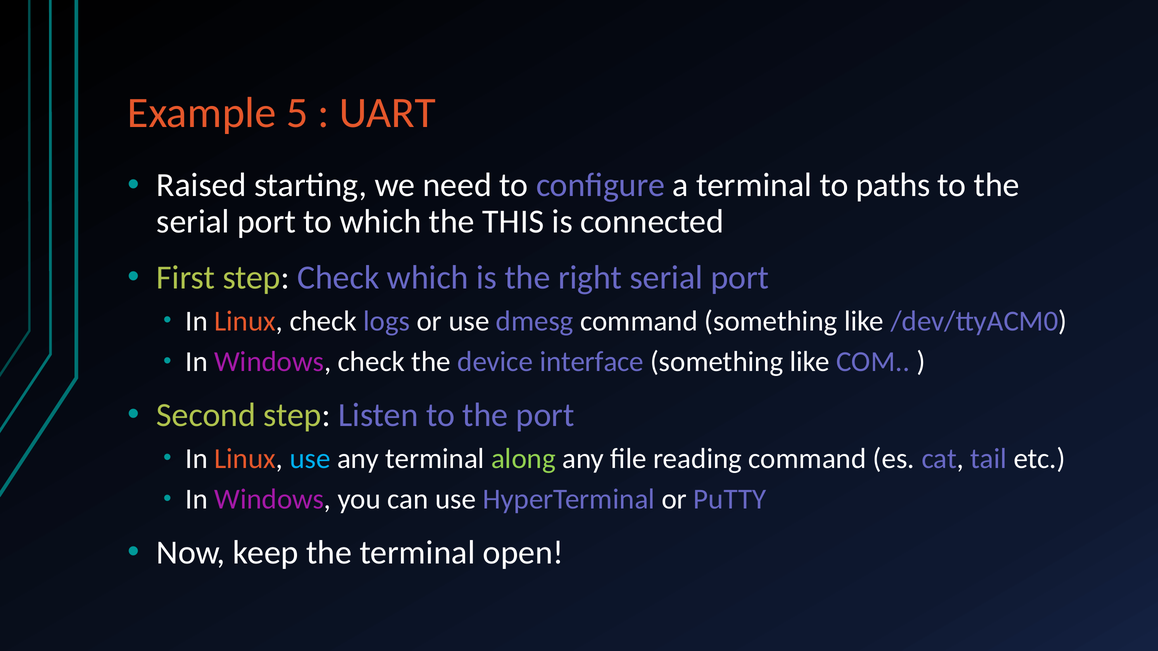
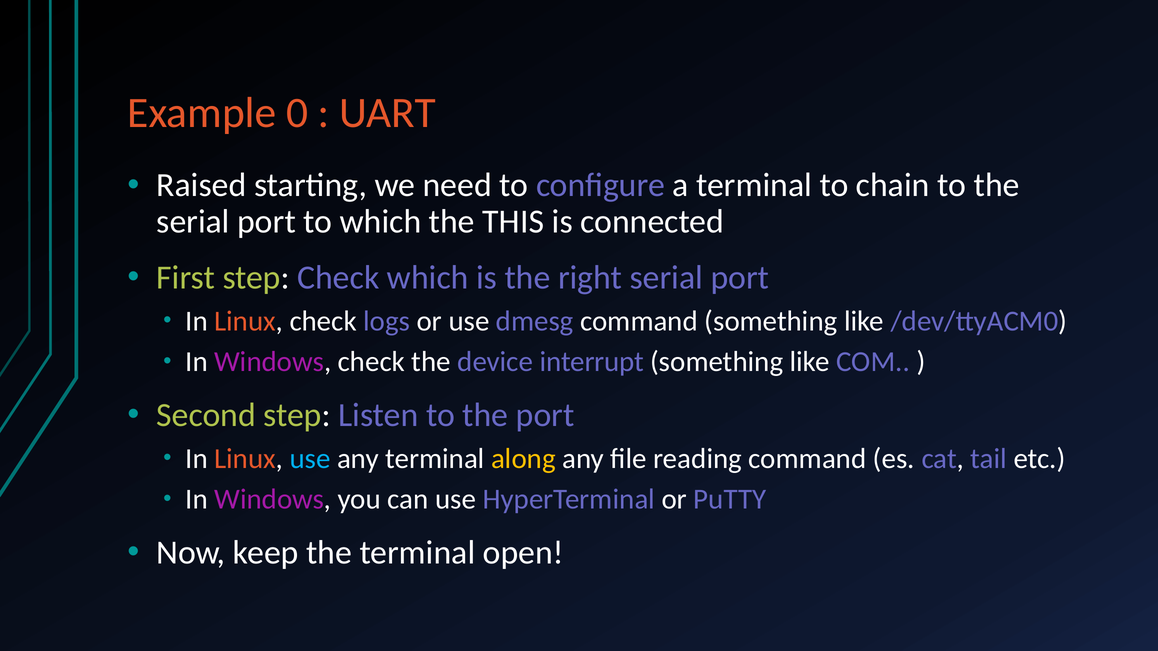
5: 5 -> 0 (297, 113)
paths: paths -> chain (893, 186)
interface: interface -> interrupt (592, 362)
along colour: light green -> yellow (523, 459)
